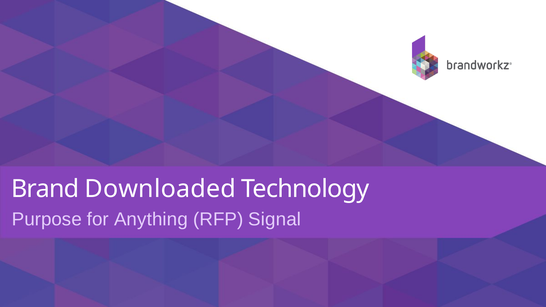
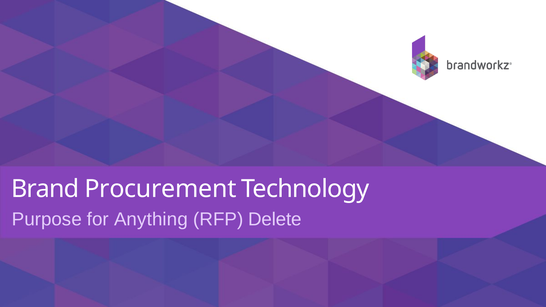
Downloaded: Downloaded -> Procurement (160, 189)
Signal: Signal -> Delete (275, 219)
